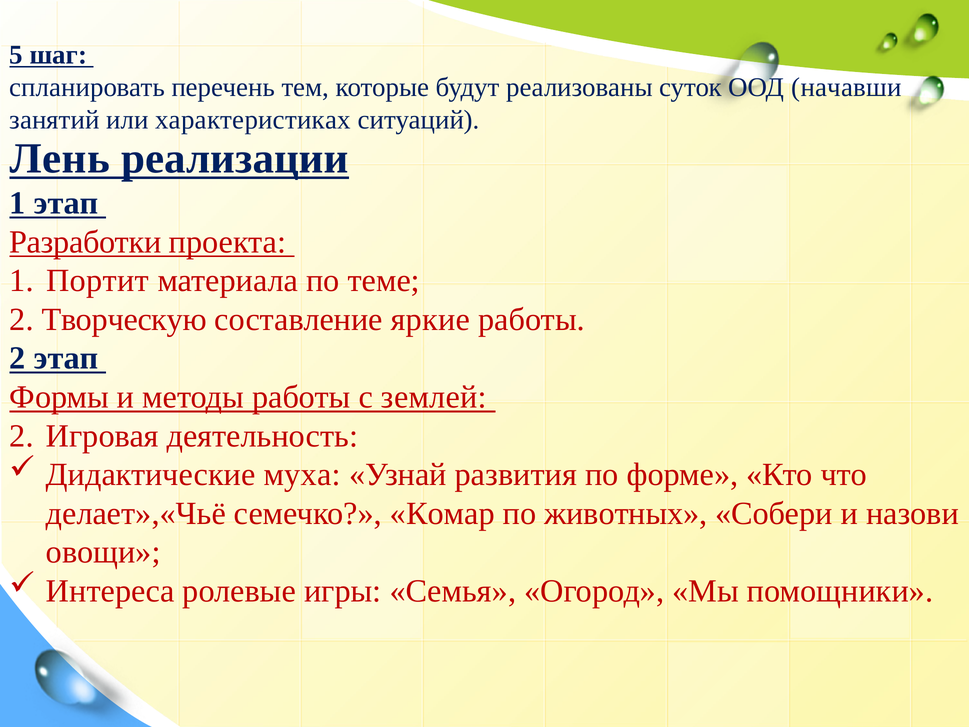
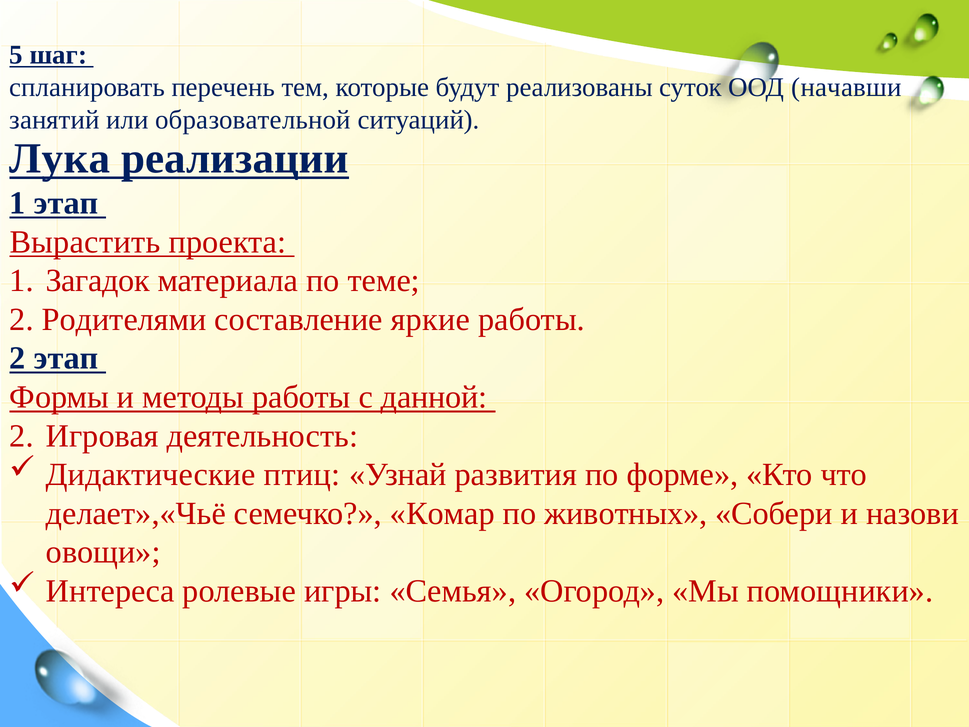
характеристиках: характеристиках -> образовательной (253, 120)
Лень: Лень -> Лука (60, 159)
Разработки: Разработки -> Вырастить (85, 242)
Портит: Портит -> Загадок (98, 281)
Творческую: Творческую -> Родителями (124, 319)
землей: землей -> данной (434, 397)
муха: муха -> птиц (302, 474)
